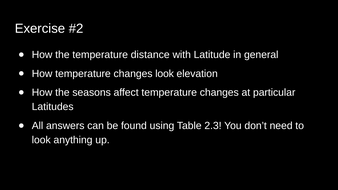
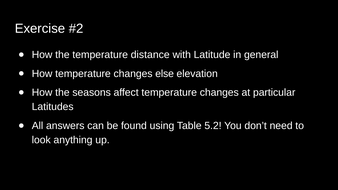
changes look: look -> else (165, 74)
2.3: 2.3 -> 5.2 (213, 126)
